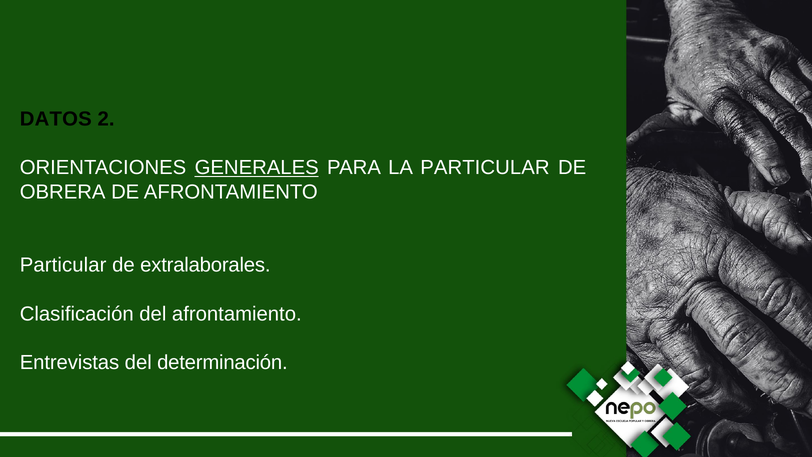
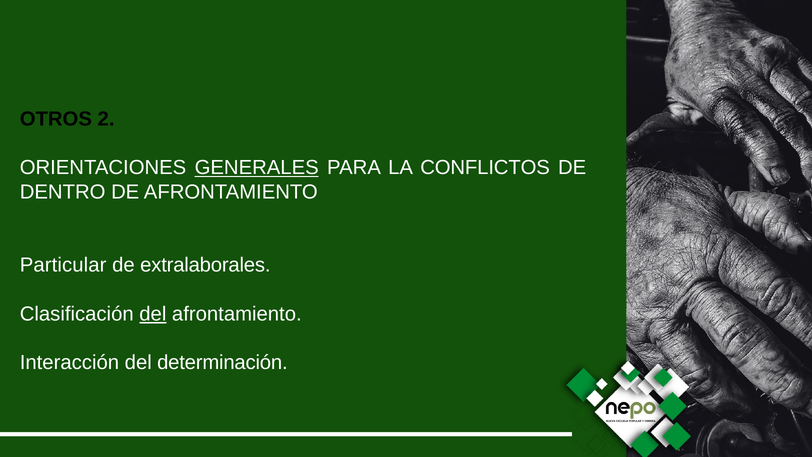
DATOS: DATOS -> OTROS (56, 119)
LA PARTICULAR: PARTICULAR -> CONFLICTOS (485, 168)
OBRERA: OBRERA -> DENTRO (63, 192)
del underline: none -> present (153, 314)
Entrevistas: Entrevistas -> Interacción (69, 362)
